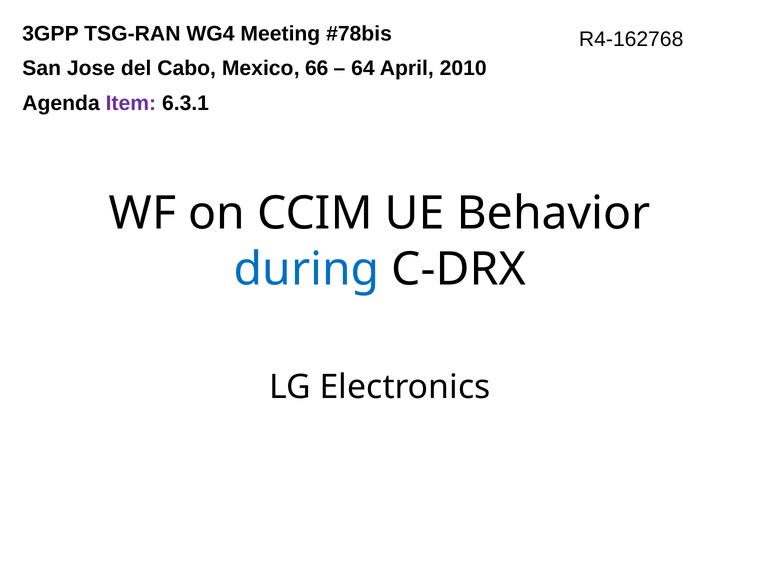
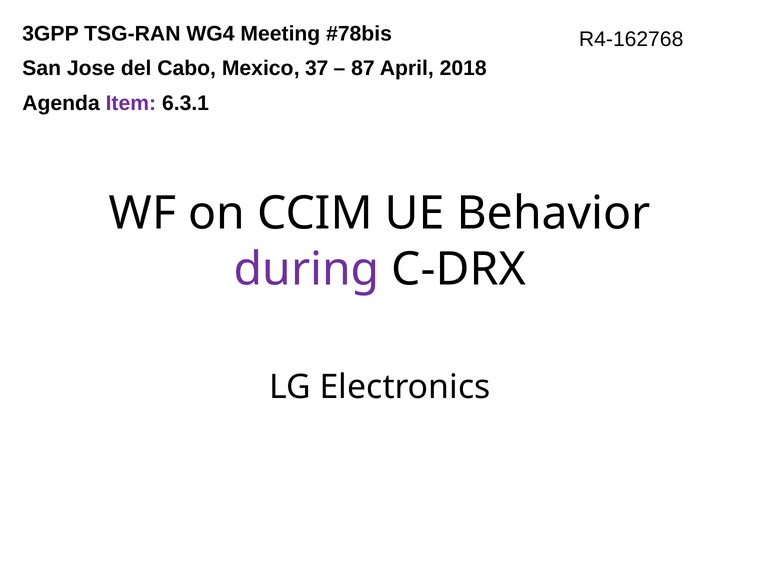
66: 66 -> 37 (317, 68)
64: 64 -> 87 (363, 68)
2010: 2010 -> 2018 (463, 68)
during colour: blue -> purple (307, 269)
